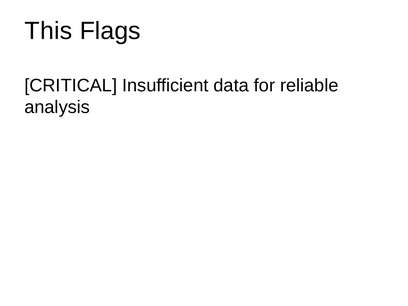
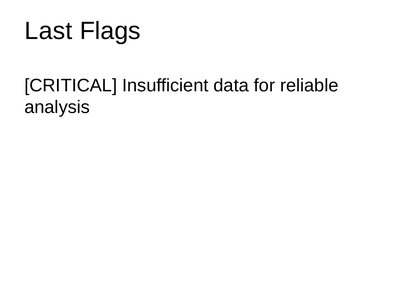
This: This -> Last (49, 31)
